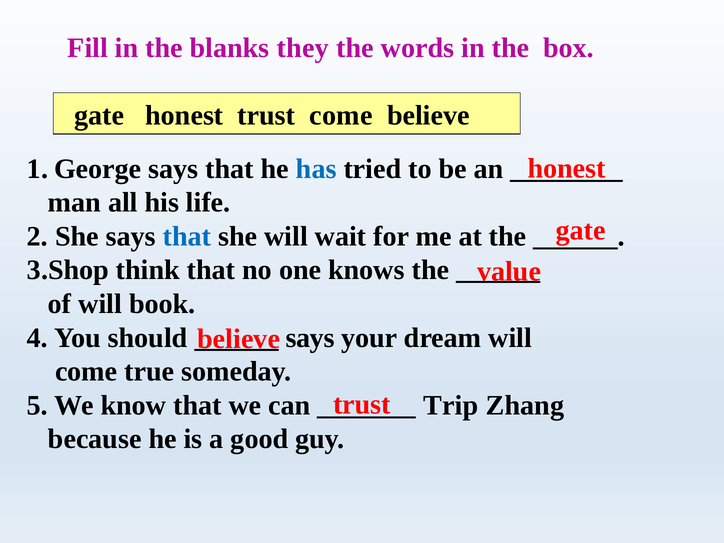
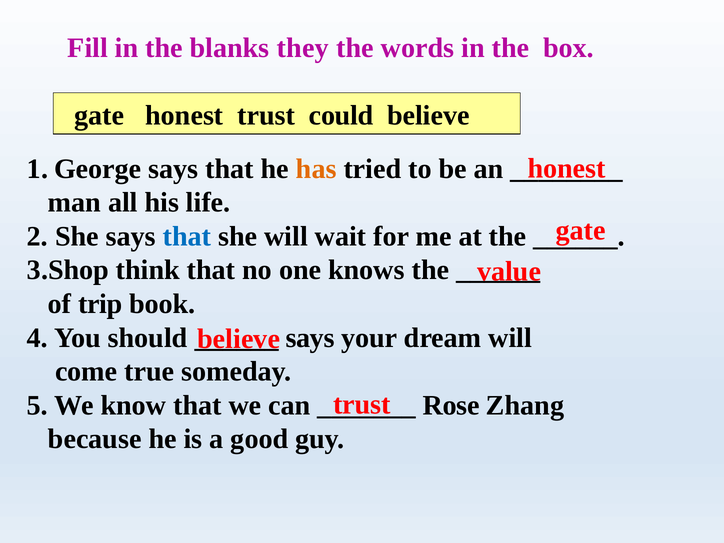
trust come: come -> could (341, 115)
has colour: blue -> orange (316, 169)
of will: will -> trip (100, 304)
Trip: Trip -> Rose (451, 405)
